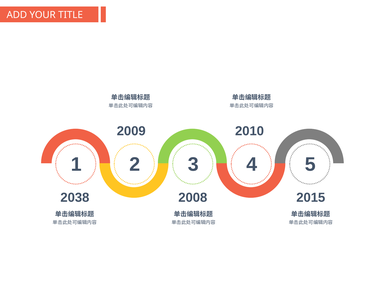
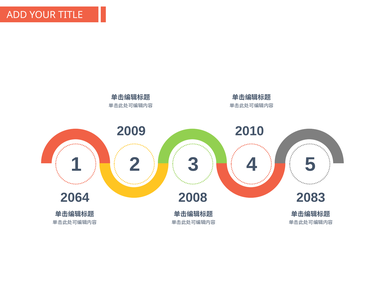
2038: 2038 -> 2064 (75, 197)
2015: 2015 -> 2083 (311, 197)
